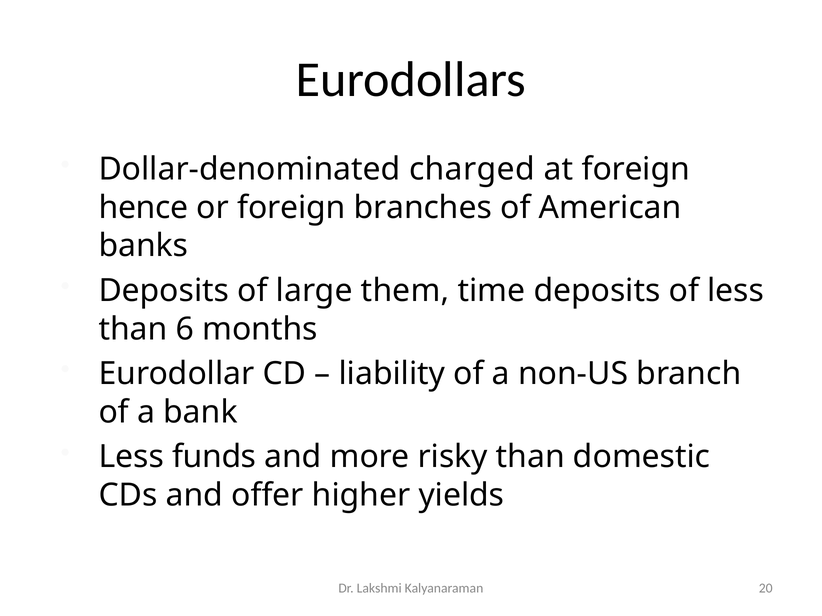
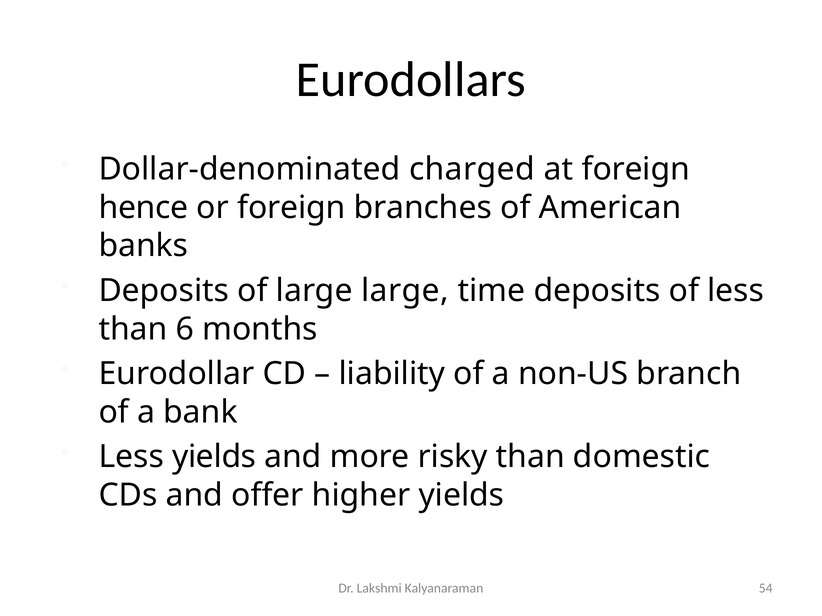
large them: them -> large (405, 291)
Less funds: funds -> yields (214, 457)
20: 20 -> 54 (766, 589)
